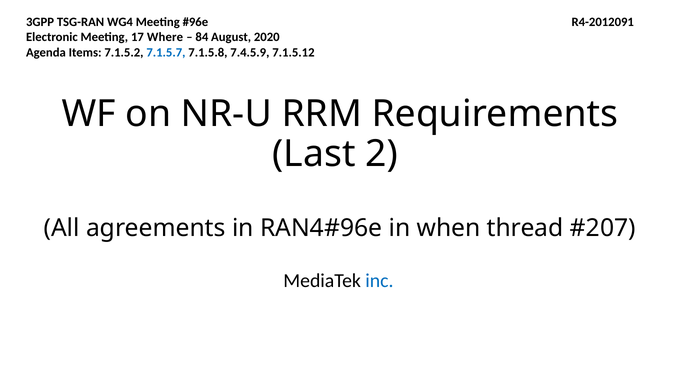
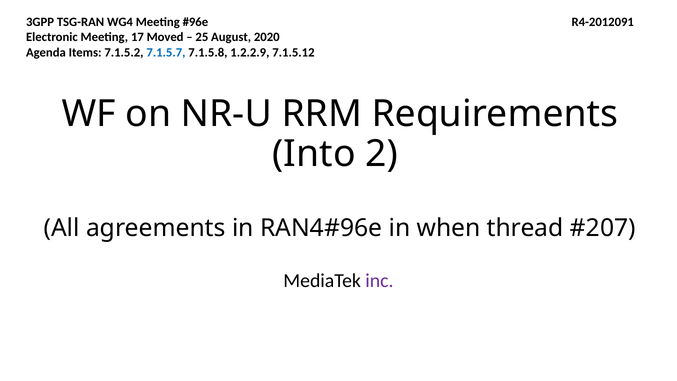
Where: Where -> Moved (165, 37)
84: 84 -> 25 (202, 37)
7.4.5.9: 7.4.5.9 -> 1.2.2.9 (250, 53)
Last: Last -> Into (314, 154)
inc colour: blue -> purple (379, 281)
